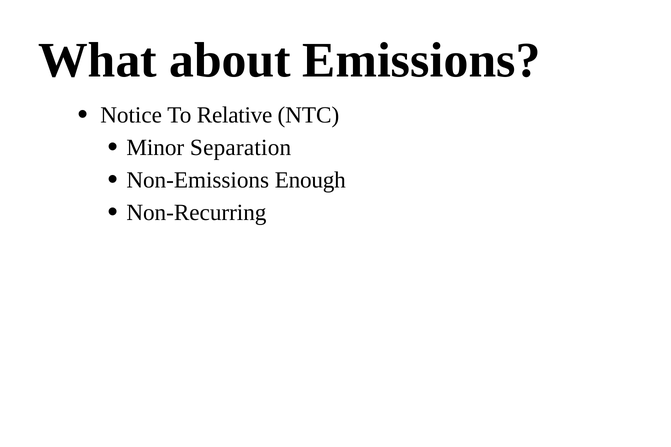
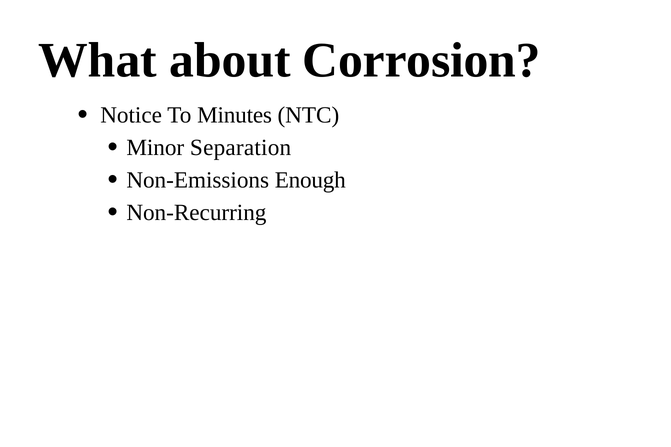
Emissions: Emissions -> Corrosion (422, 61)
Relative: Relative -> Minutes (235, 115)
